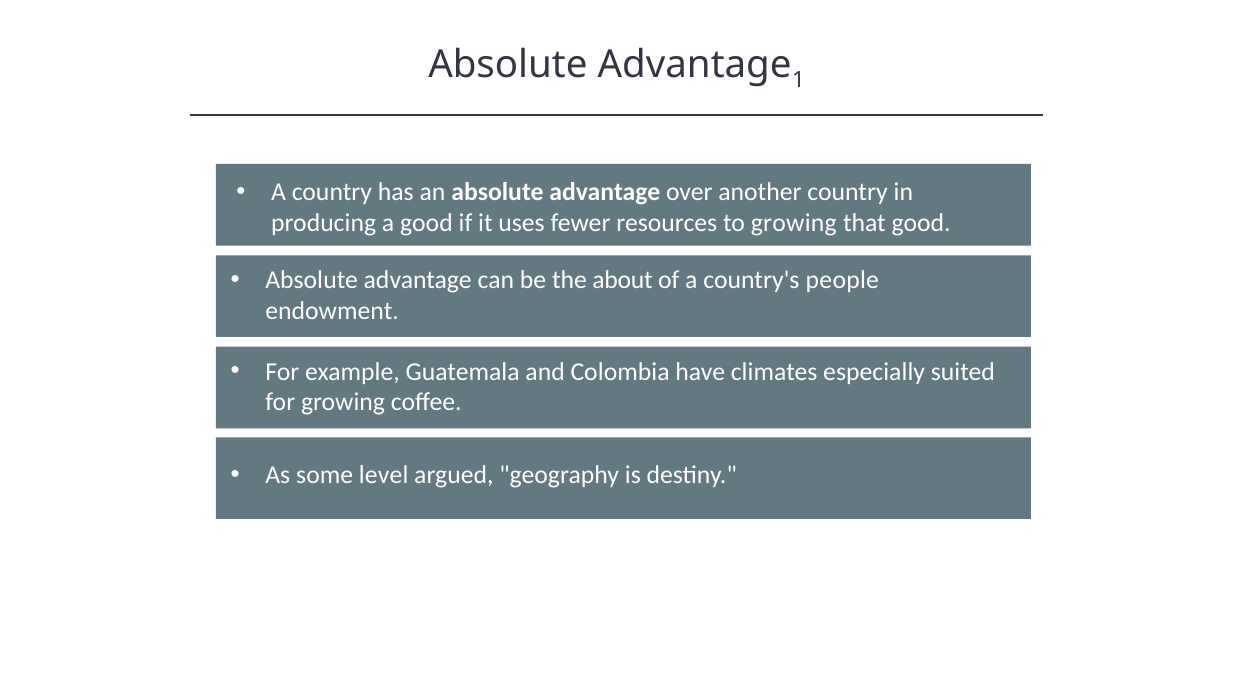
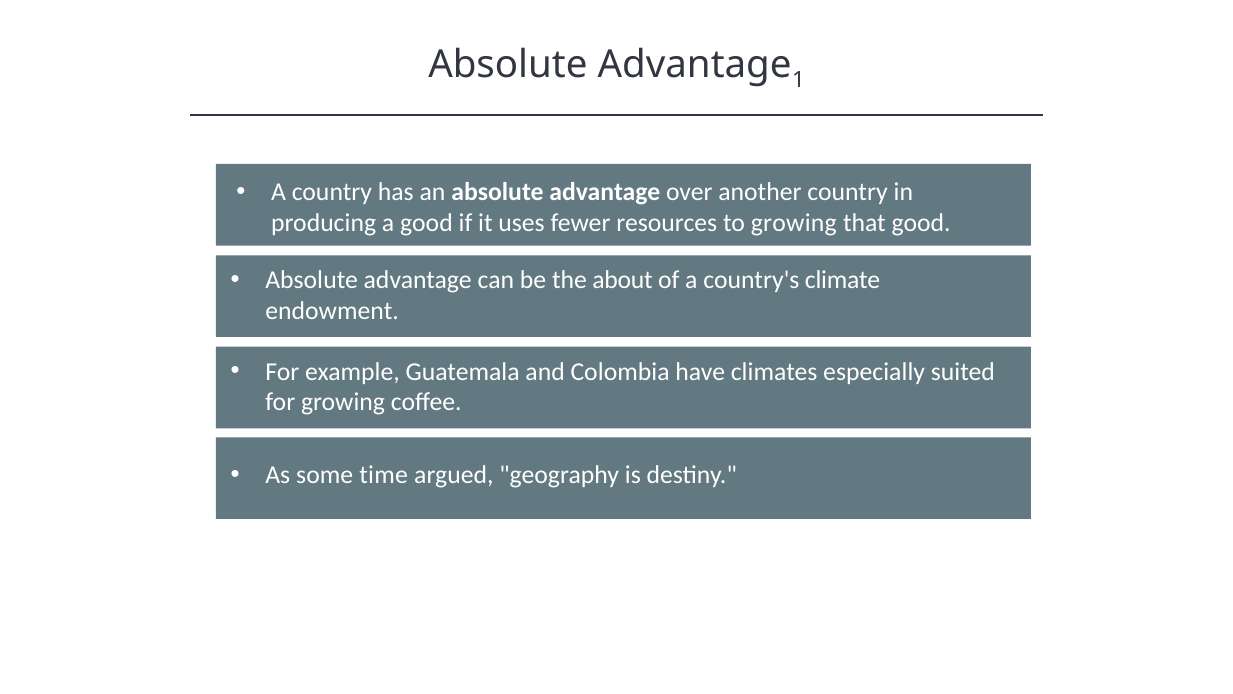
people: people -> climate (843, 280)
level: level -> time (384, 475)
